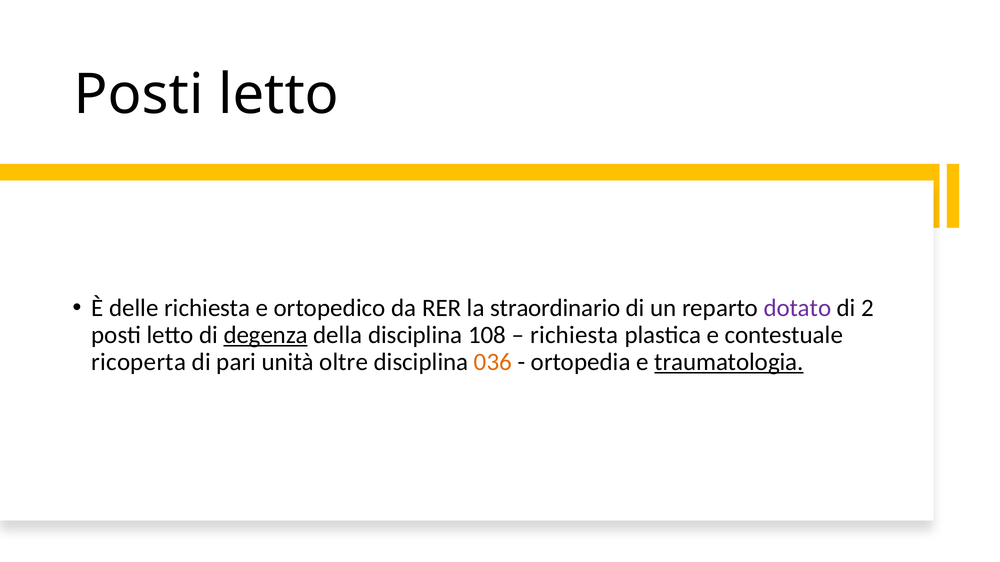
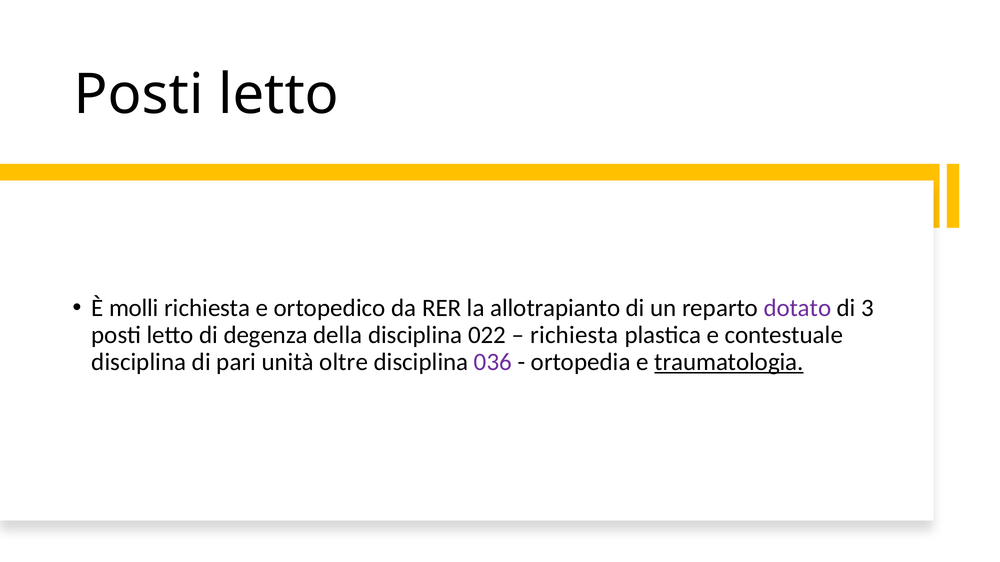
delle: delle -> molli (134, 308)
straordinario: straordinario -> allotrapianto (555, 308)
2: 2 -> 3 (868, 308)
degenza underline: present -> none (266, 335)
108: 108 -> 022 (487, 335)
ricoperta: ricoperta -> disciplina (139, 362)
036 colour: orange -> purple (493, 362)
